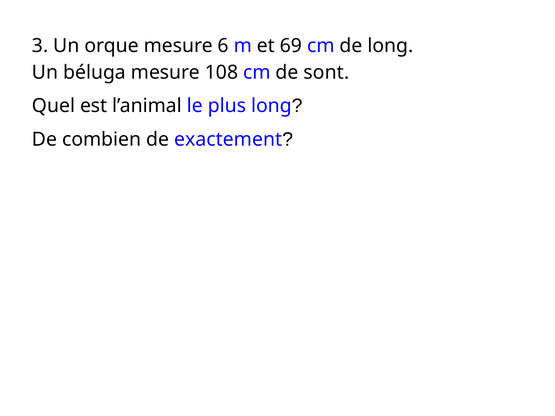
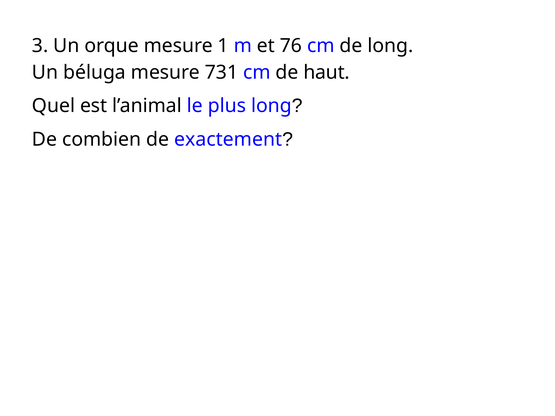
6: 6 -> 1 (223, 46)
69: 69 -> 76 (291, 46)
108: 108 -> 731 (221, 72)
sont: sont -> haut (327, 72)
